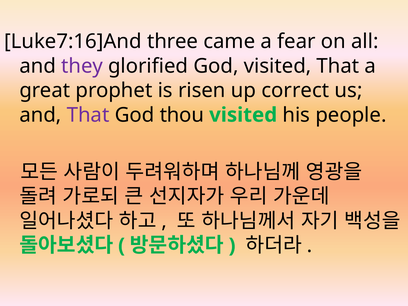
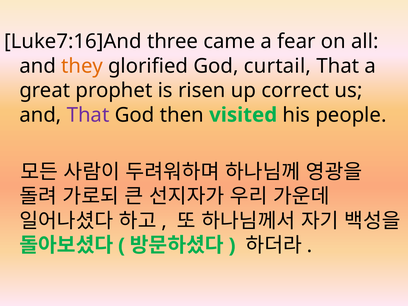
they colour: purple -> orange (82, 66)
God visited: visited -> curtail (278, 66)
thou: thou -> then (182, 115)
